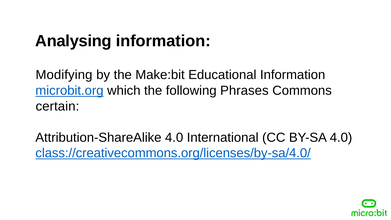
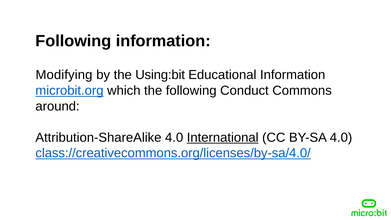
Analysing: Analysing -> Following (73, 41)
Make:bit: Make:bit -> Using:bit (160, 75)
Phrases: Phrases -> Conduct (244, 91)
certain: certain -> around (58, 106)
International underline: none -> present (223, 137)
